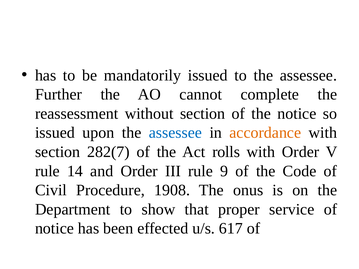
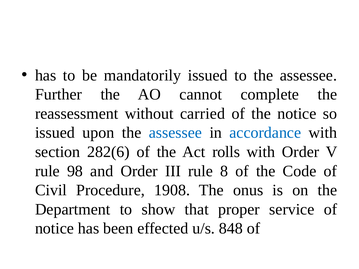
without section: section -> carried (203, 114)
accordance colour: orange -> blue (265, 133)
282(7: 282(7 -> 282(6 (108, 152)
14: 14 -> 98 (75, 171)
9: 9 -> 8 (224, 171)
617: 617 -> 848 (231, 229)
